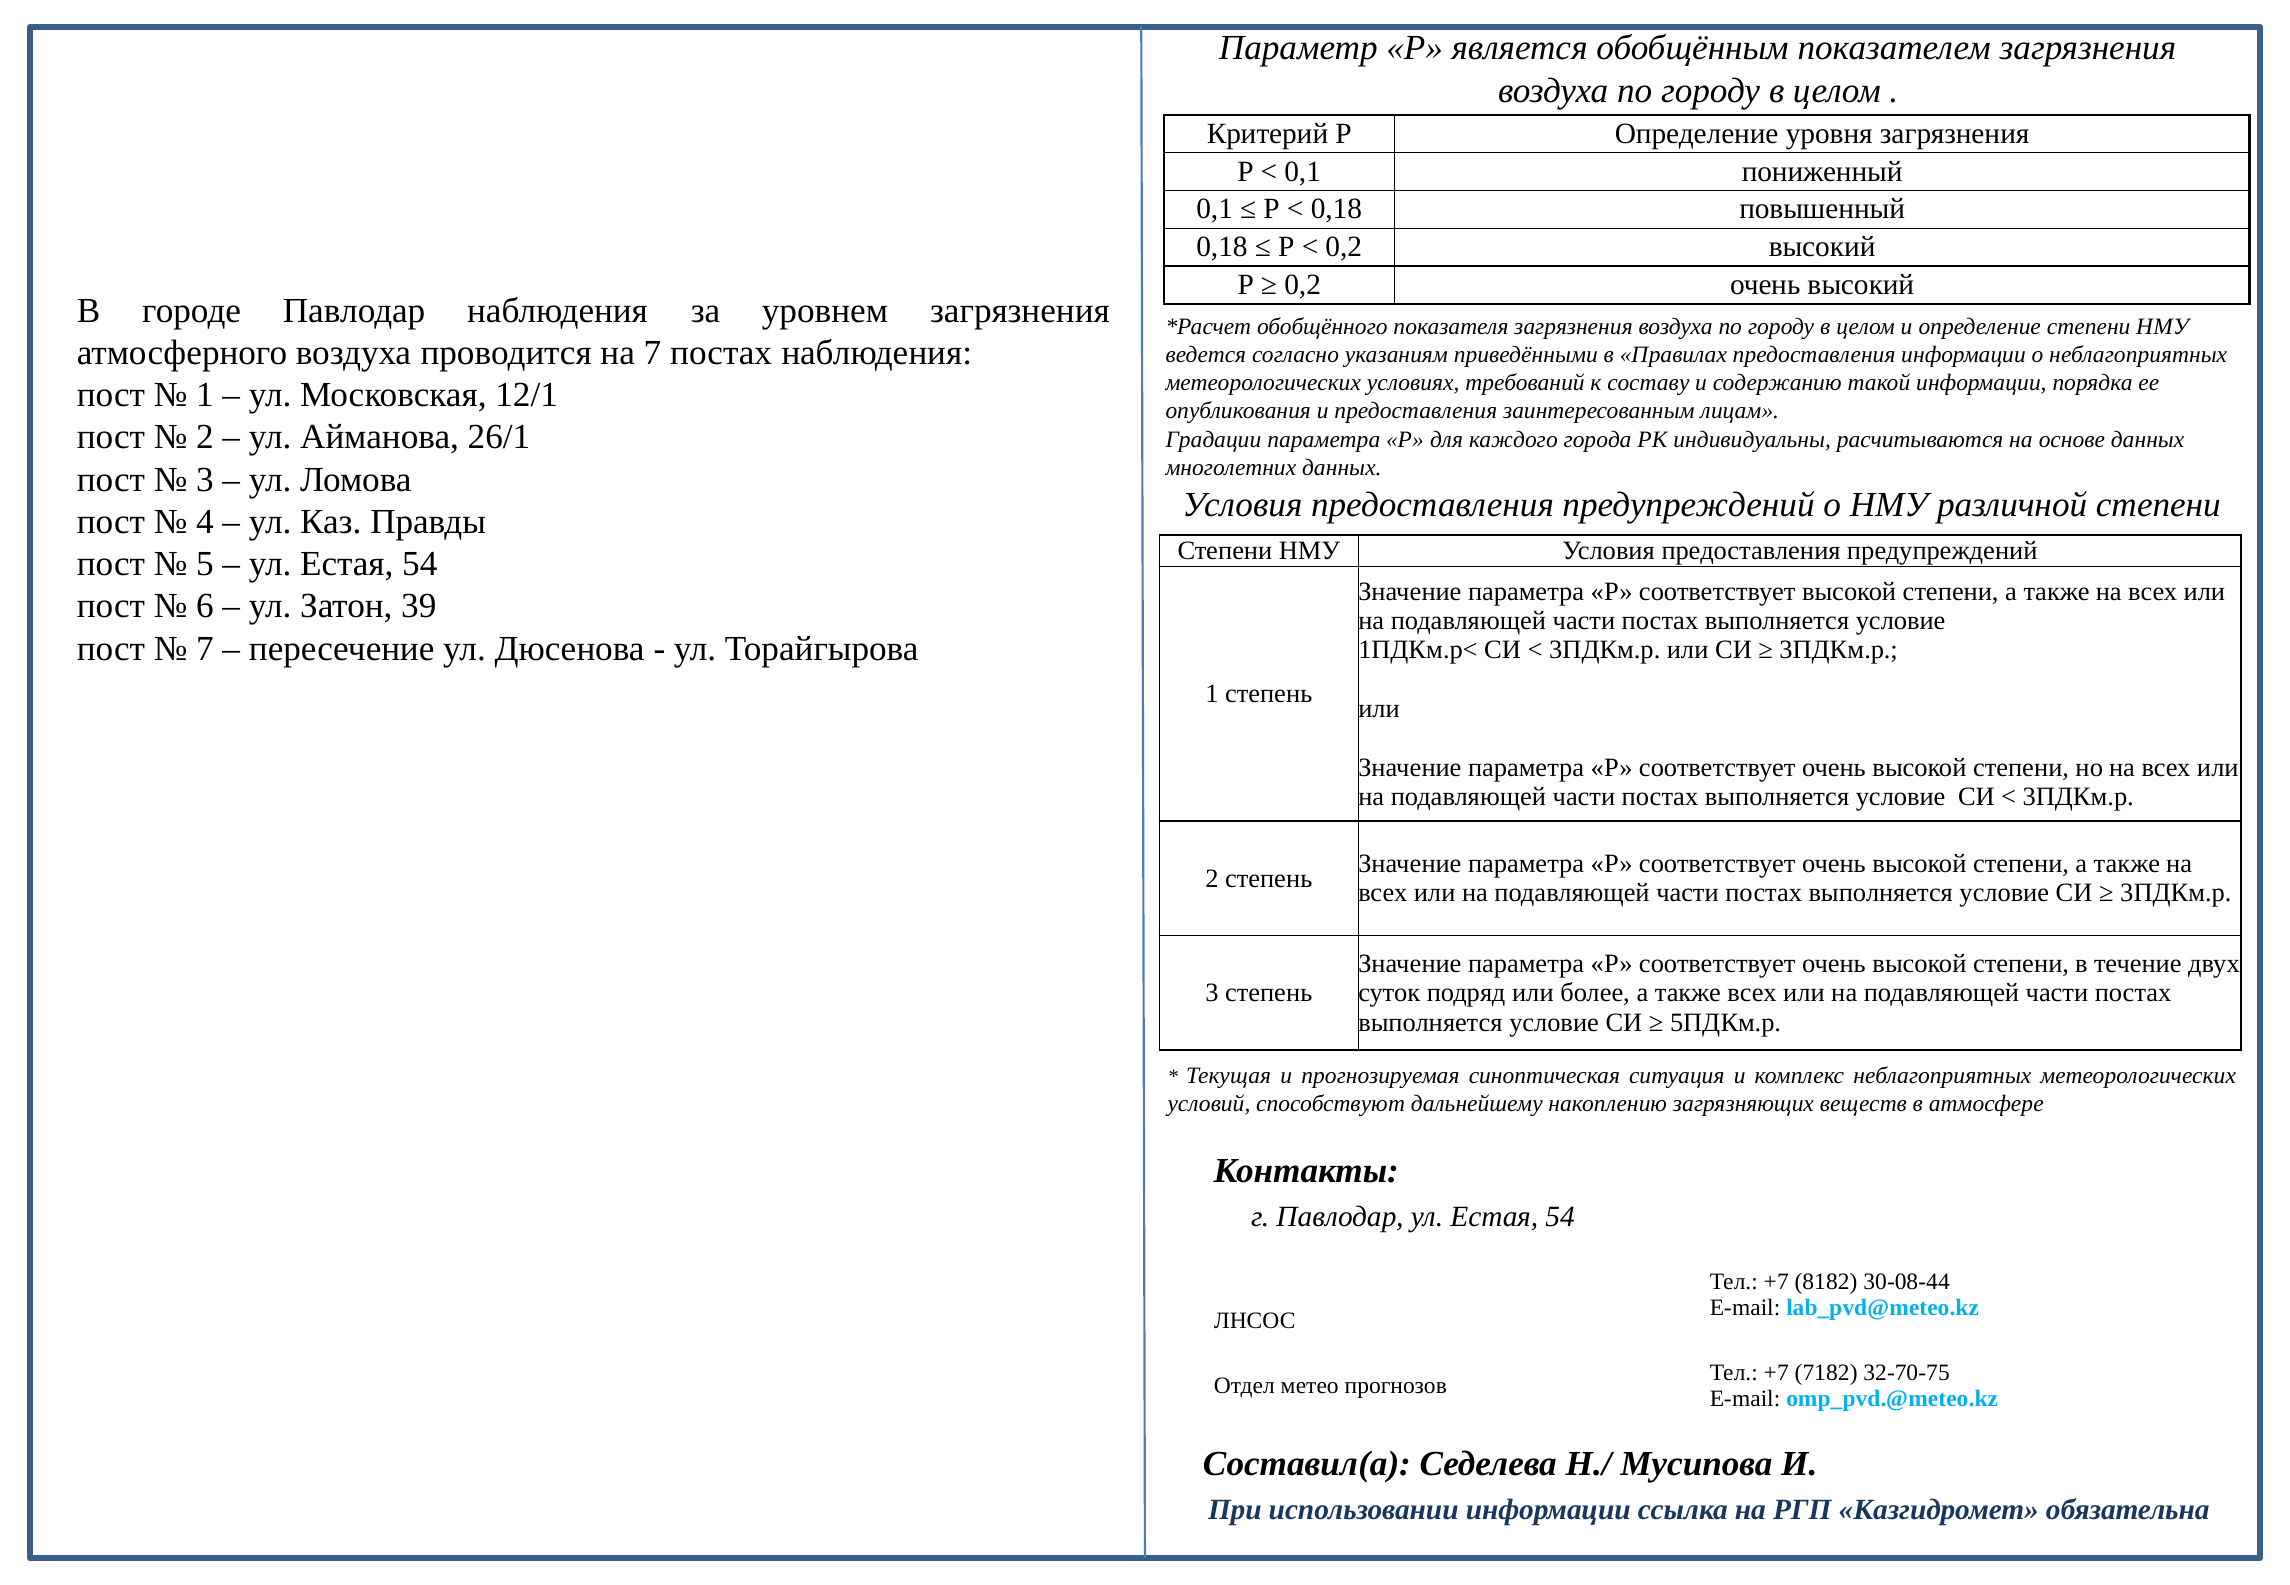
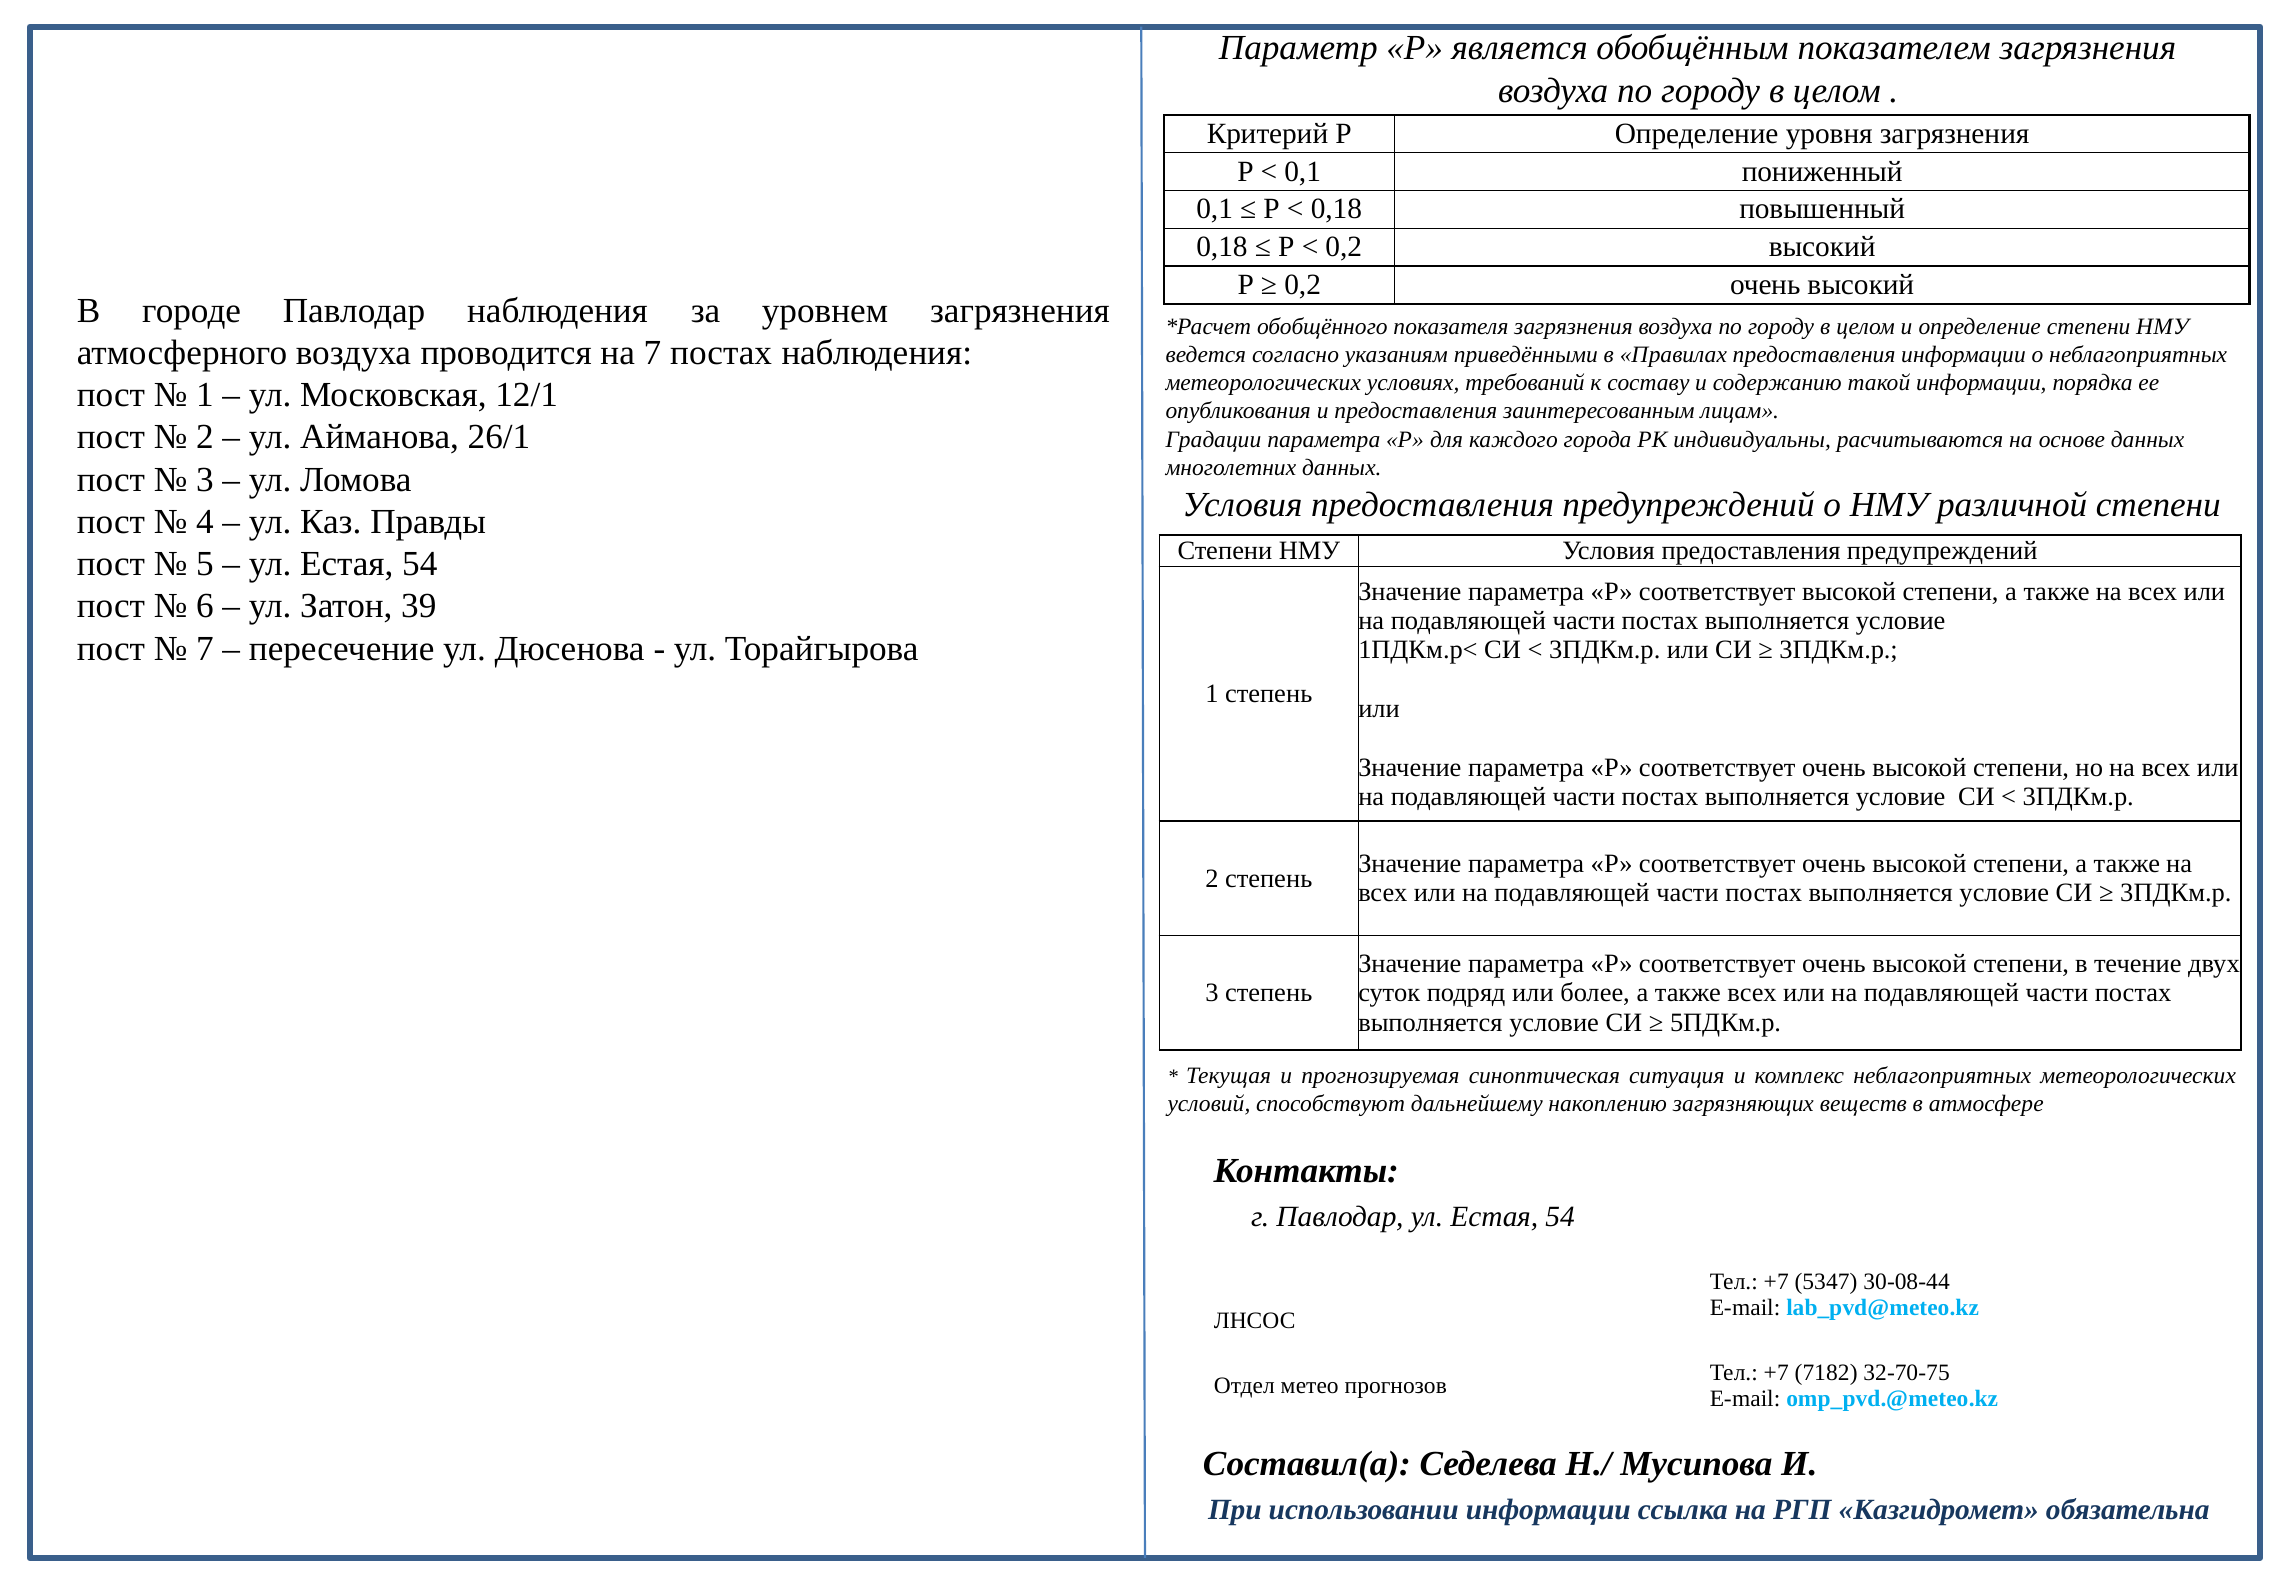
8182: 8182 -> 5347 (1826, 1282)
